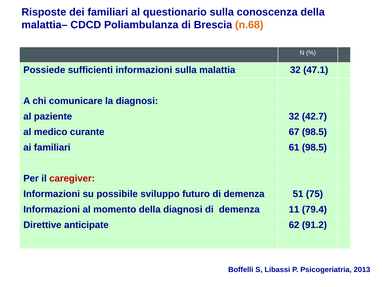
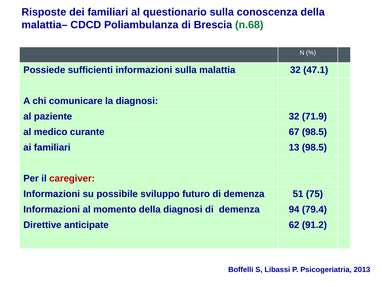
n.68 colour: orange -> green (249, 25)
42.7: 42.7 -> 71.9 (314, 116)
61: 61 -> 13 (294, 147)
11: 11 -> 94 (294, 209)
